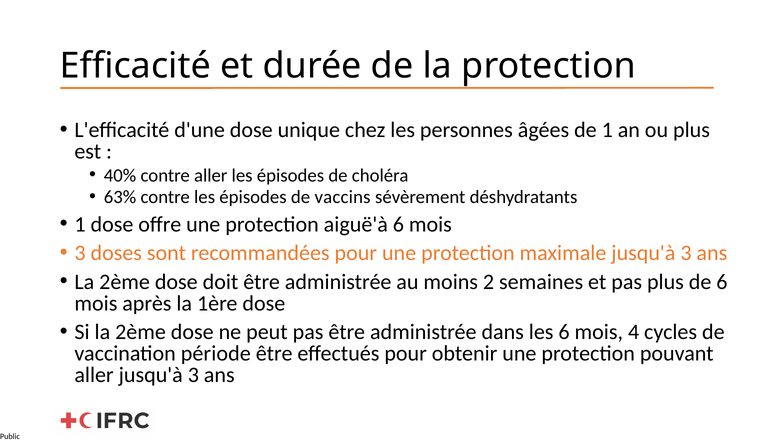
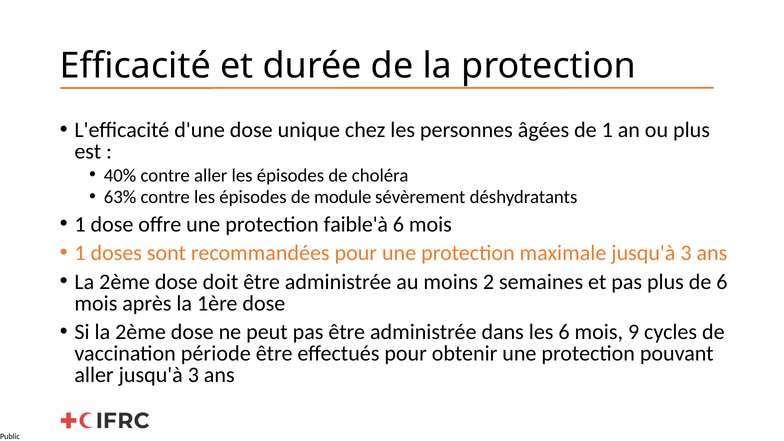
vaccins: vaccins -> module (343, 197)
aiguë'à: aiguë'à -> faible'à (356, 224)
3: 3 -> 1 (80, 253)
4: 4 -> 9 (634, 332)
